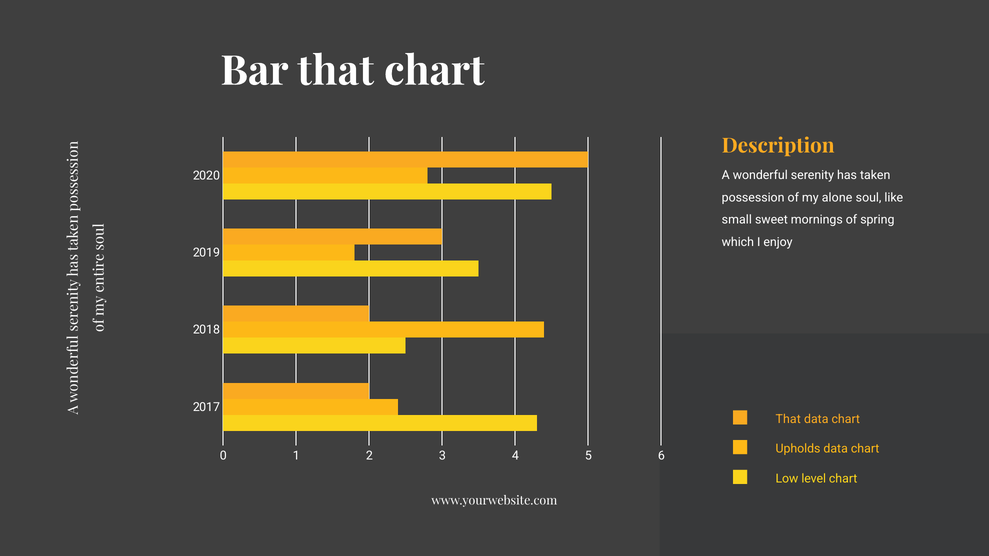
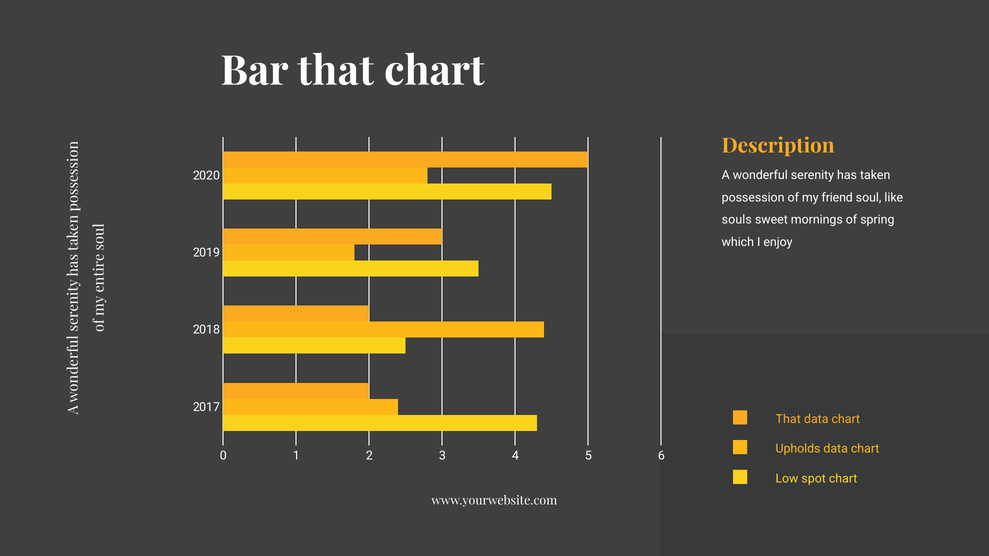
alone: alone -> friend (837, 198)
small: small -> souls (737, 220)
level: level -> spot (814, 479)
